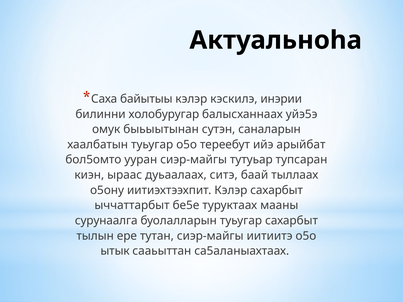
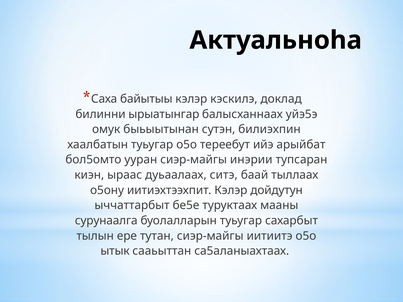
инэрии: инэрии -> доклад (281, 99)
холобуругар: холобуругар -> ырыатынгар (164, 114)
саналарын: саналарын -> билиэхпин (270, 129)
тутуьар: тутуьар -> инэрии (251, 160)
Кэлэр сахарбыт: сахарбыт -> дойдутун (277, 190)
